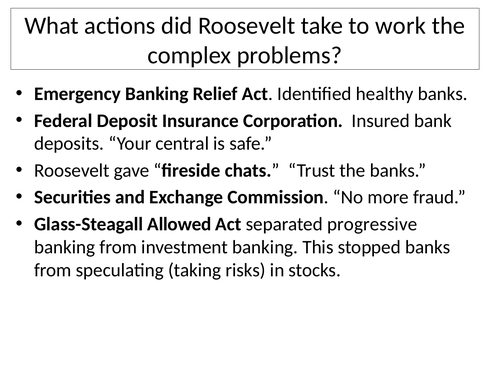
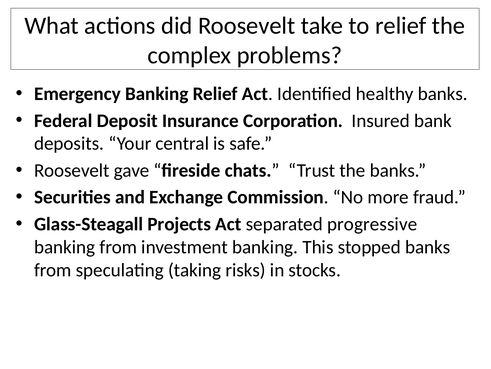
to work: work -> relief (401, 26)
Allowed: Allowed -> Projects (179, 224)
